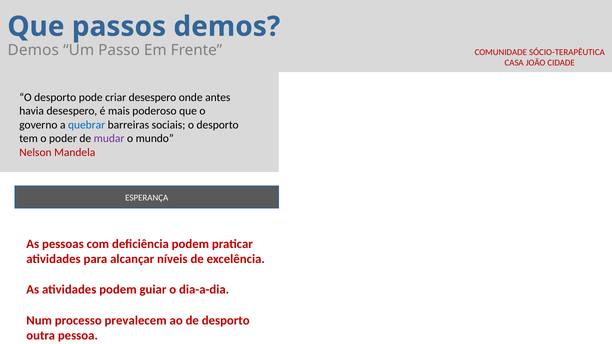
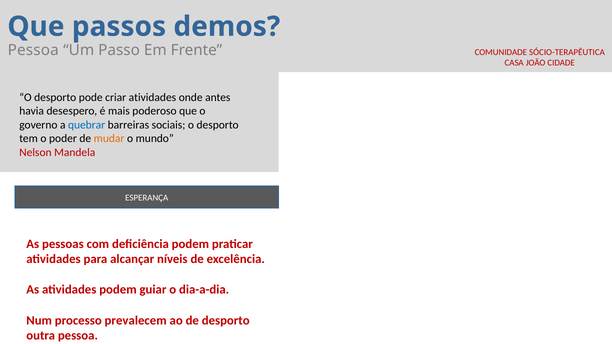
Demos: Demos -> Pessoa (33, 50)
criar desespero: desespero -> atividades (152, 97)
mudar colour: purple -> orange (109, 139)
